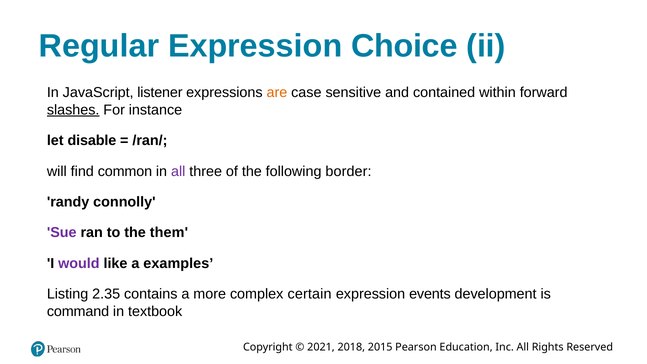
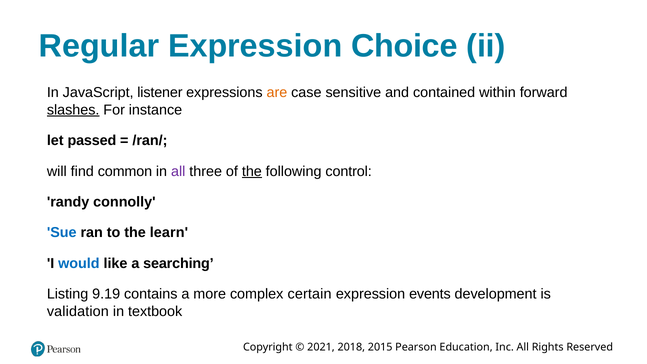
disable: disable -> passed (92, 141)
the underline: none -> present (252, 171)
border: border -> control (349, 171)
Sue colour: purple -> blue (62, 233)
them: them -> learn (169, 233)
would colour: purple -> blue (79, 263)
examples: examples -> searching (178, 263)
2.35: 2.35 -> 9.19 (106, 294)
command: command -> validation (78, 311)
